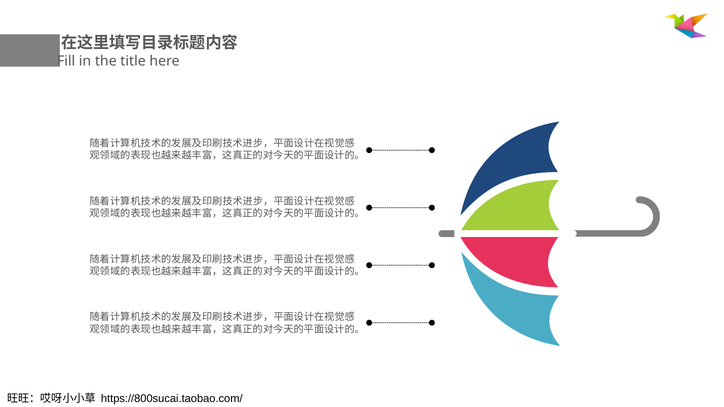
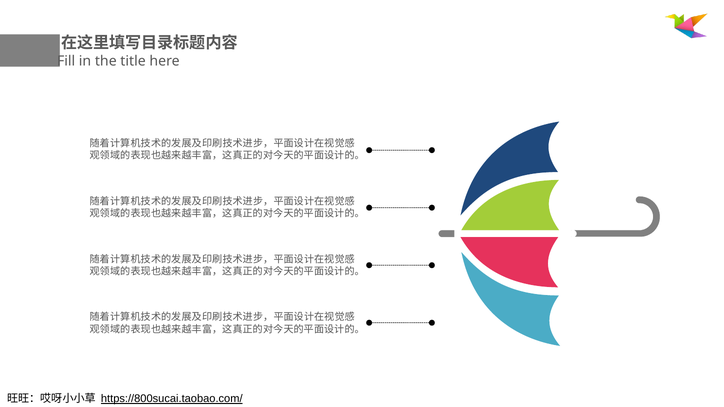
https://800sucai.taobao.com/ underline: none -> present (172, 399)
